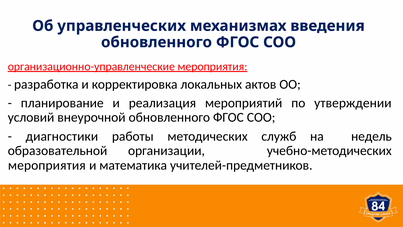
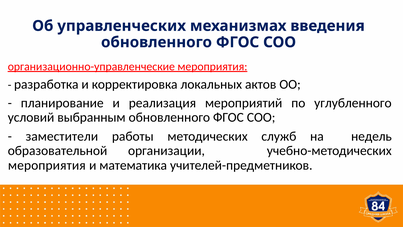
утверждении: утверждении -> углубленного (353, 103)
внеурочной: внеурочной -> выбранным (91, 117)
диагностики: диагностики -> заместители (62, 136)
